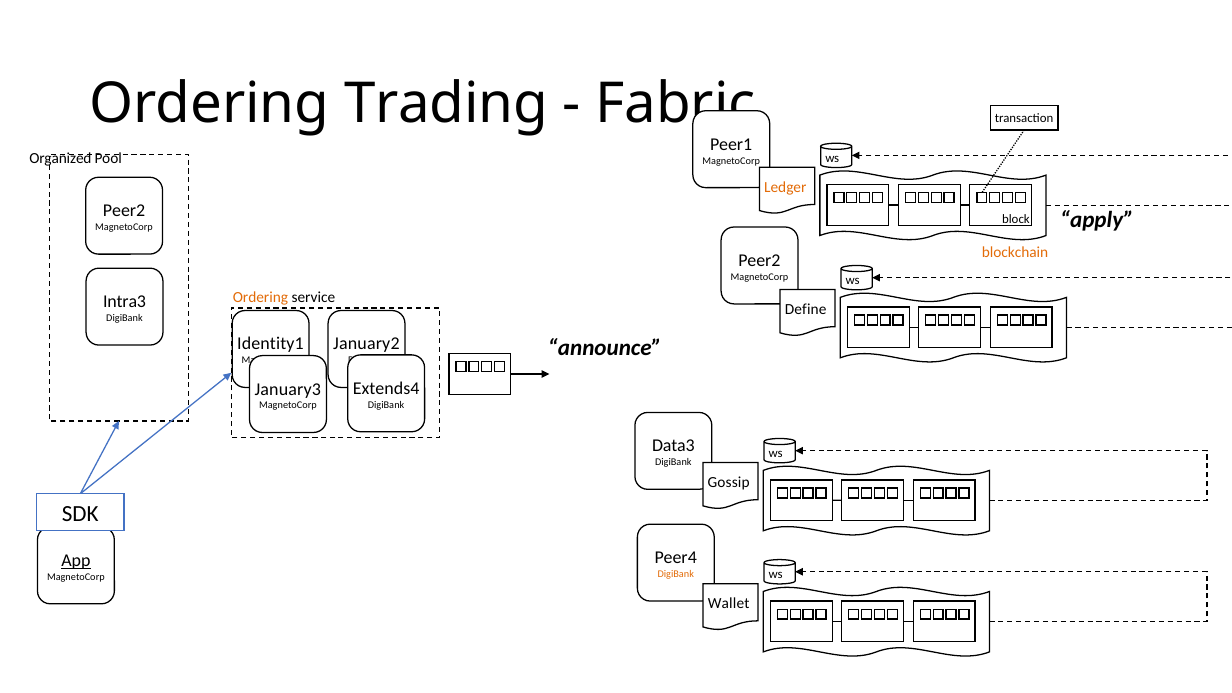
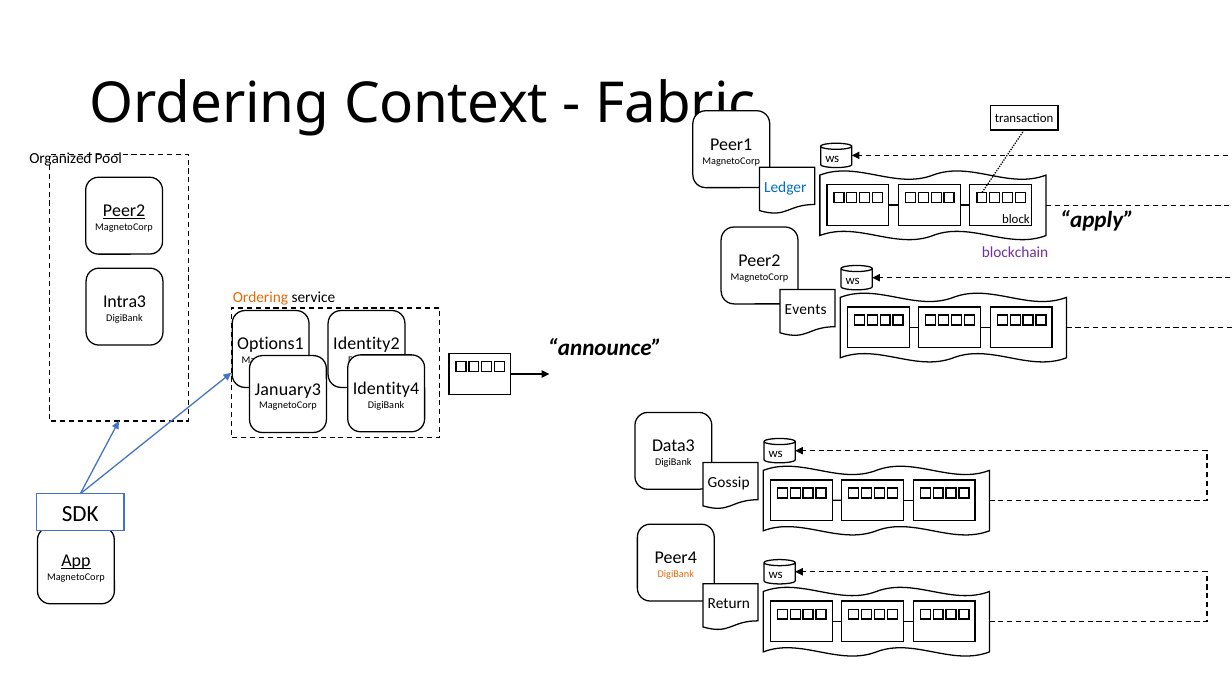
Trading: Trading -> Context (446, 103)
Ledger colour: orange -> blue (785, 187)
Peer2 underline: none -> present (124, 211)
blockchain colour: orange -> purple (1015, 252)
Define: Define -> Events (806, 309)
Identity1: Identity1 -> Options1 (271, 344)
January2: January2 -> Identity2 (366, 344)
Extends4: Extends4 -> Identity4 (386, 388)
Wallet: Wallet -> Return (729, 603)
